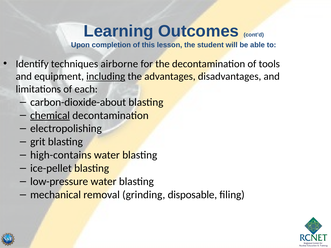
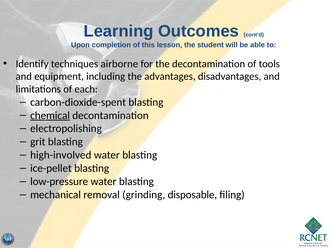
including underline: present -> none (106, 77)
carbon-dioxide-about: carbon-dioxide-about -> carbon-dioxide-spent (78, 102)
high-contains: high-contains -> high-involved (61, 155)
